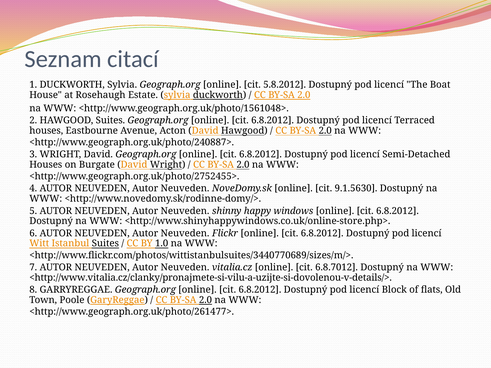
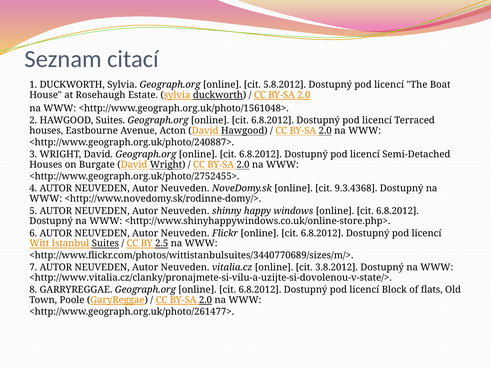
9.1.5630: 9.1.5630 -> 9.3.4368 (356, 189)
1.0: 1.0 -> 2.5 (162, 244)
6.8.7012: 6.8.7012 -> 3.8.2012 (337, 267)
<http://www.vitalia.cz/clanky/pronajmete-si-vilu-a-uzijte-si-dovolenou-v-details/>: <http://www.vitalia.cz/clanky/pronajmete-si-vilu-a-uzijte-si-dovolenou-v-details/> -> <http://www.vitalia.cz/clanky/pronajmete-si-vilu-a-uzijte-si-dovolenou-v-state/> (211, 278)
